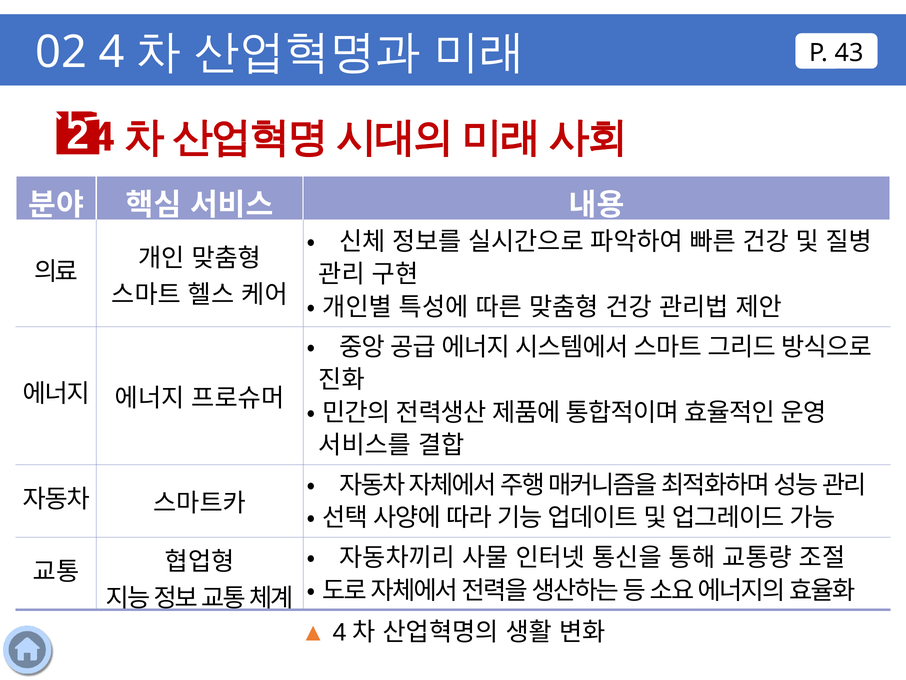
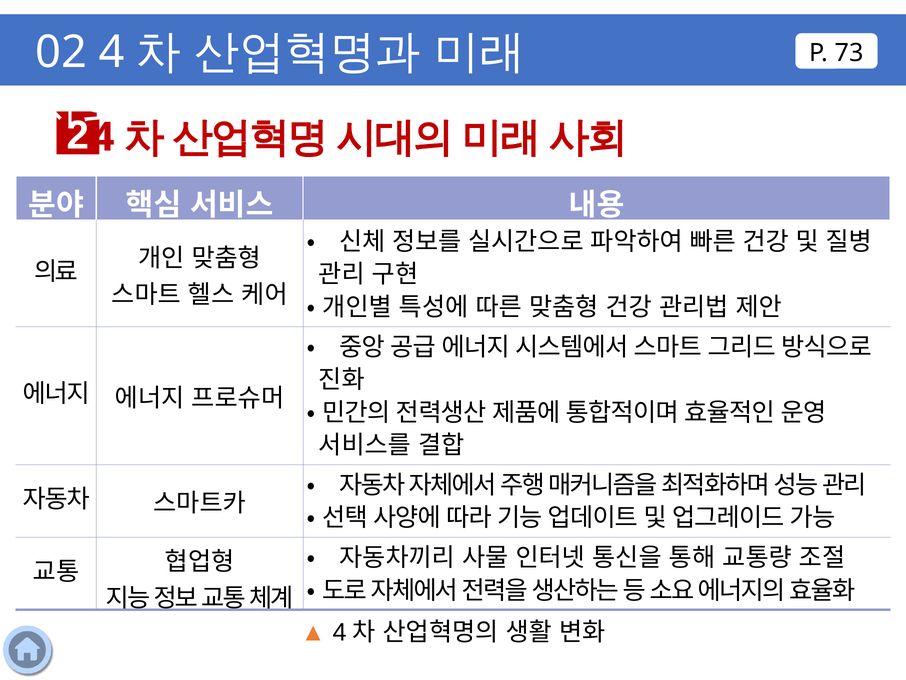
43: 43 -> 73 (849, 53)
